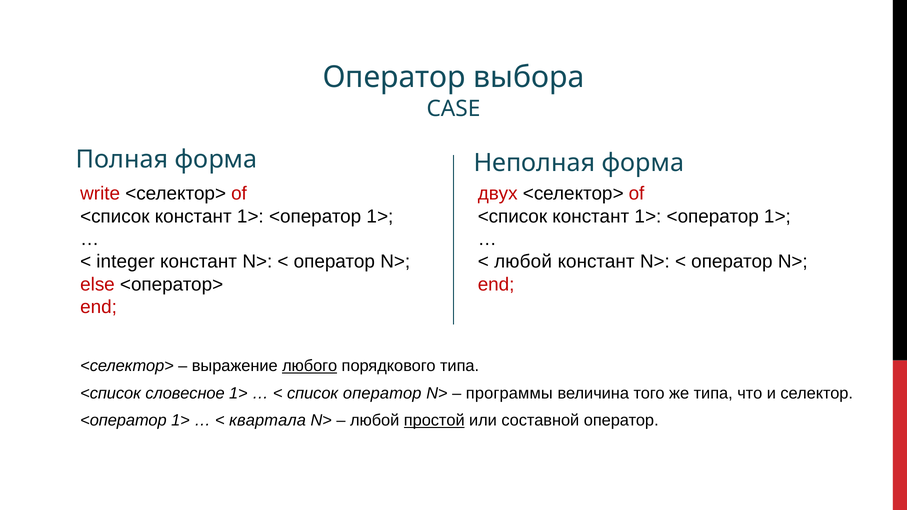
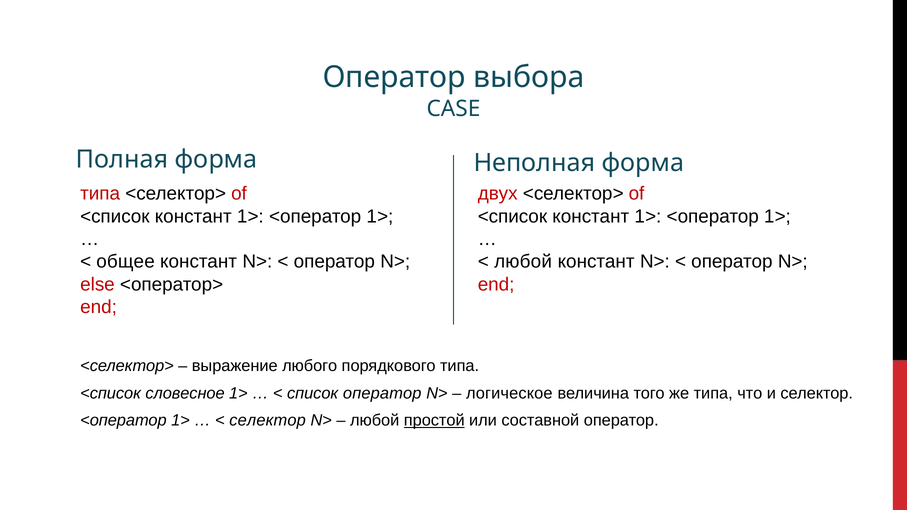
write: write -> типа (100, 194)
integer: integer -> общее (126, 262)
любого underline: present -> none (310, 366)
программы: программы -> логическое (509, 393)
квартала: квартала -> селектор (268, 421)
